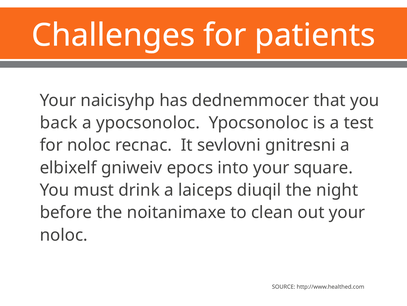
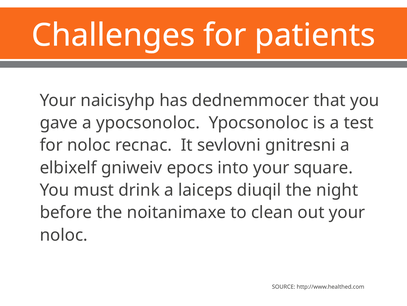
back: back -> gave (59, 123)
